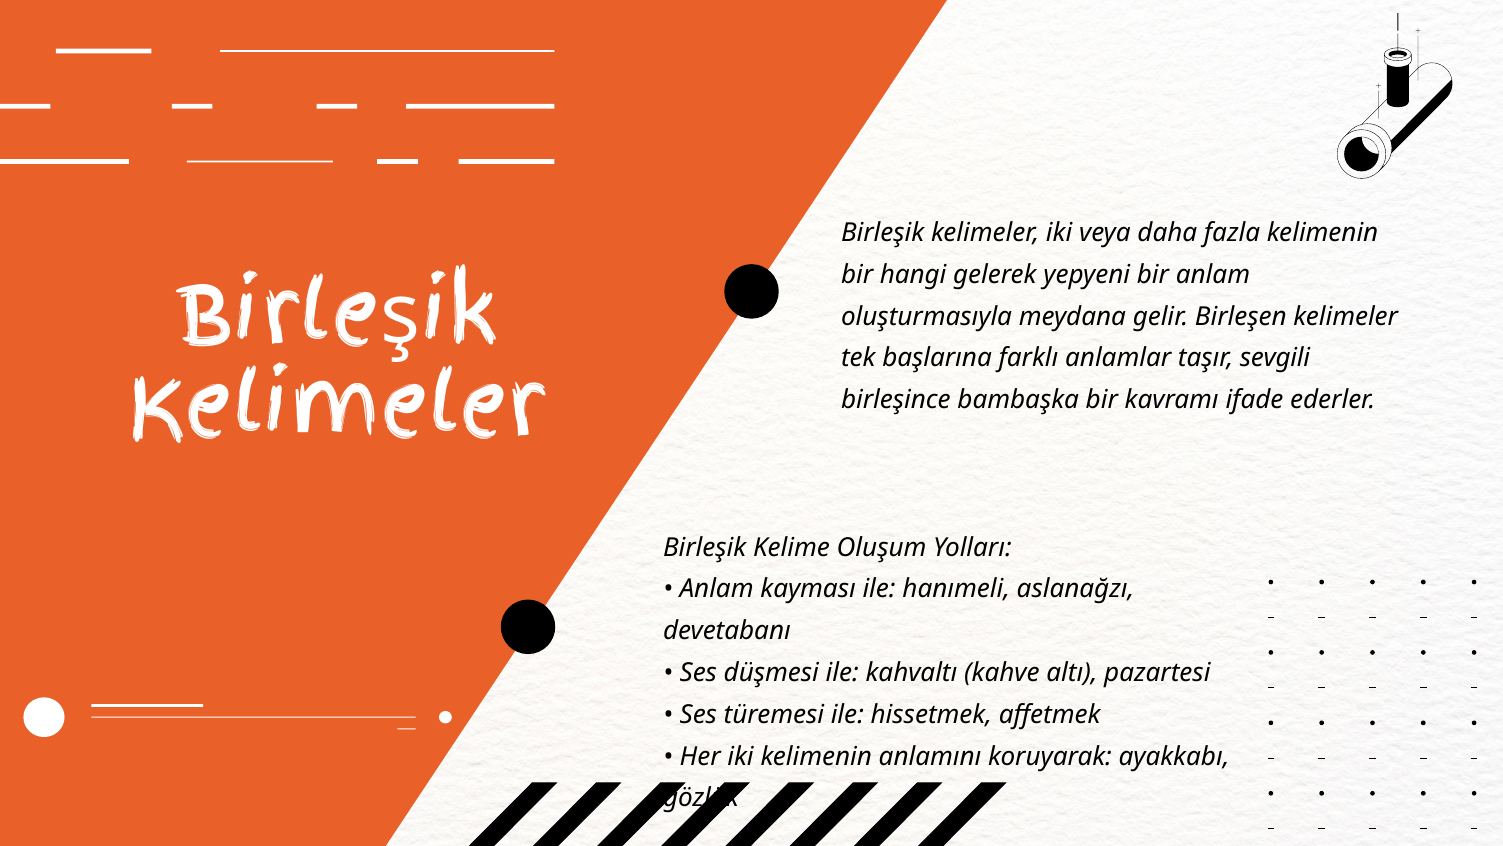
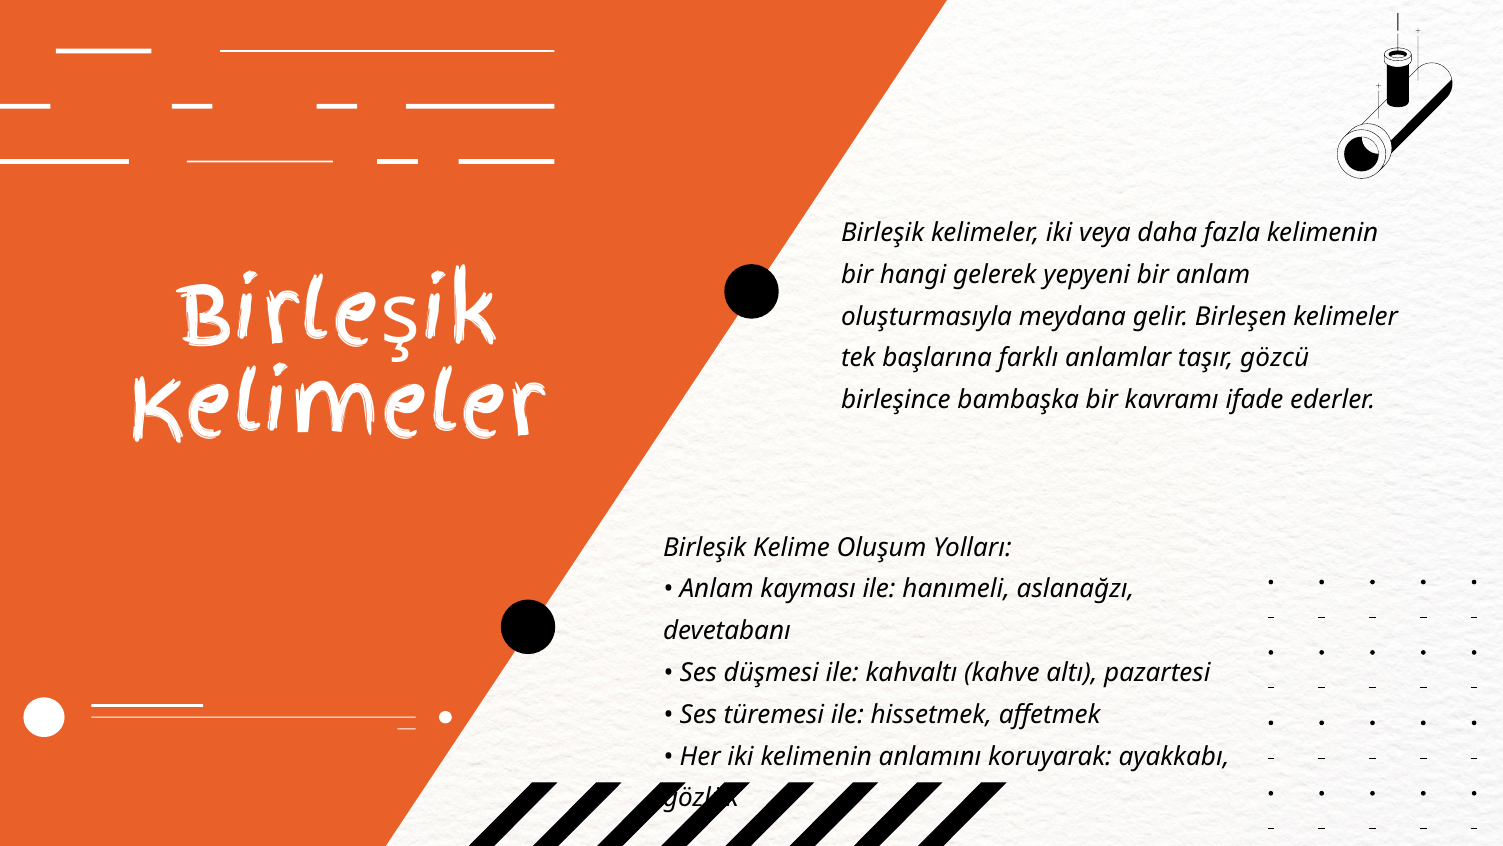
sevgili: sevgili -> gözcü (1275, 358)
